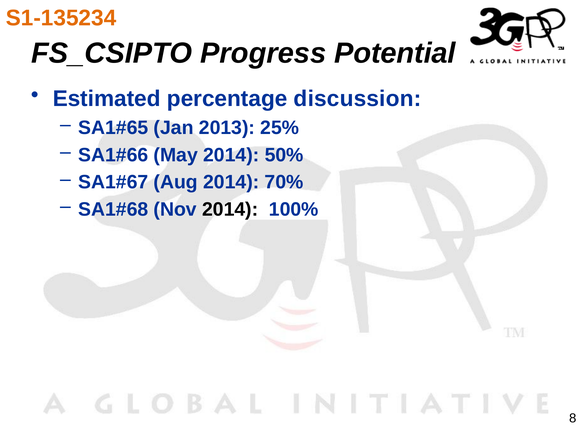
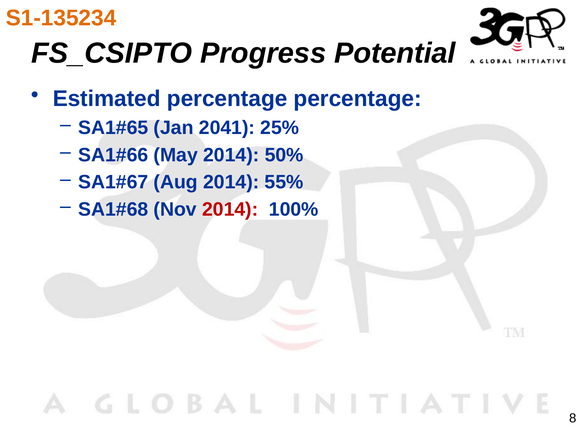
percentage discussion: discussion -> percentage (358, 99)
2013: 2013 -> 2041 (227, 128)
70%: 70% -> 55% (284, 182)
2014 colour: black -> red (230, 209)
